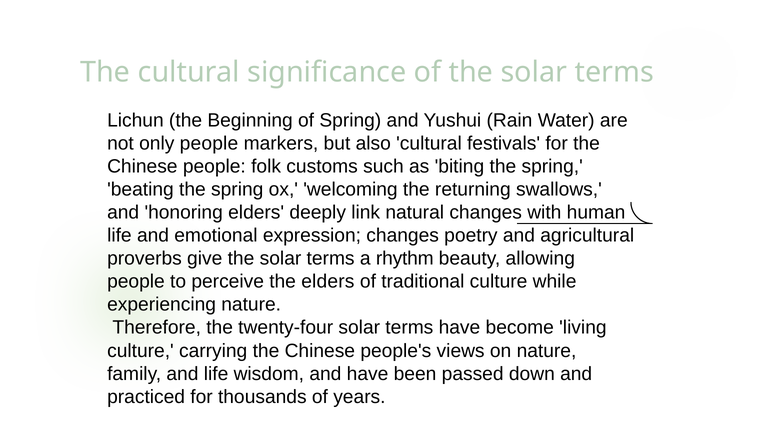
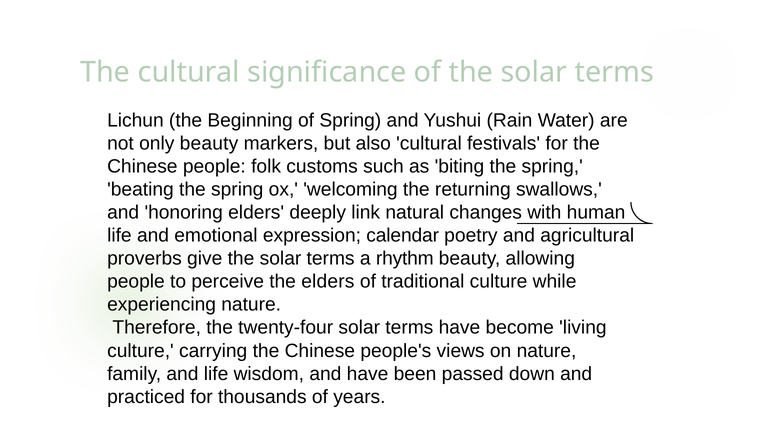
only people: people -> beauty (209, 143)
expression changes: changes -> calendar (403, 235)
